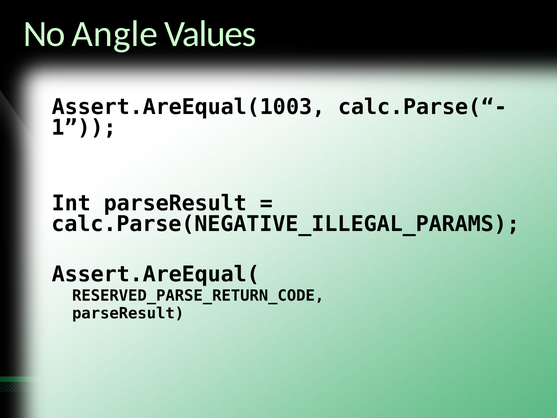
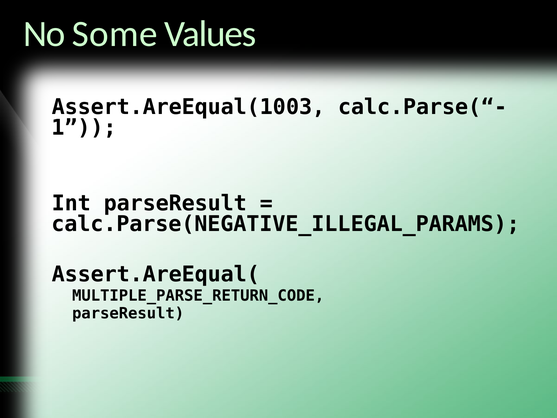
Angle: Angle -> Some (115, 34)
RESERVED_PARSE_RETURN_CODE: RESERVED_PARSE_RETURN_CODE -> MULTIPLE_PARSE_RETURN_CODE (198, 295)
